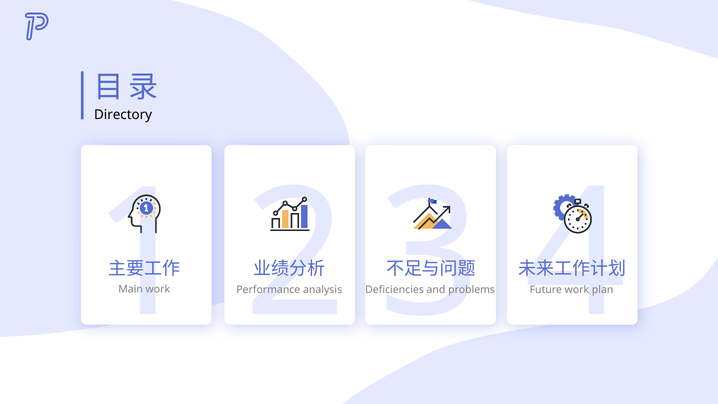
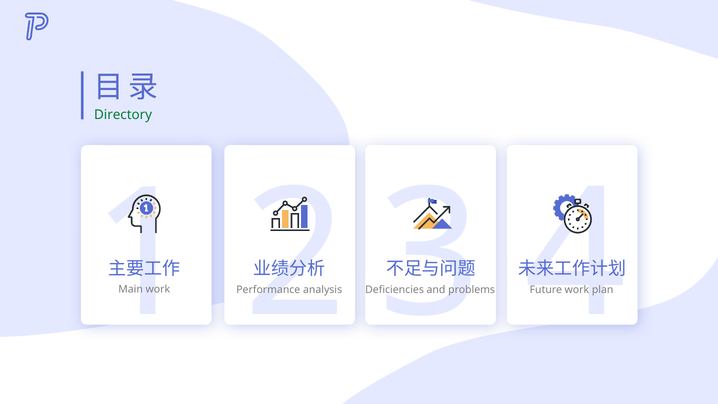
Directory colour: black -> green (123, 115)
